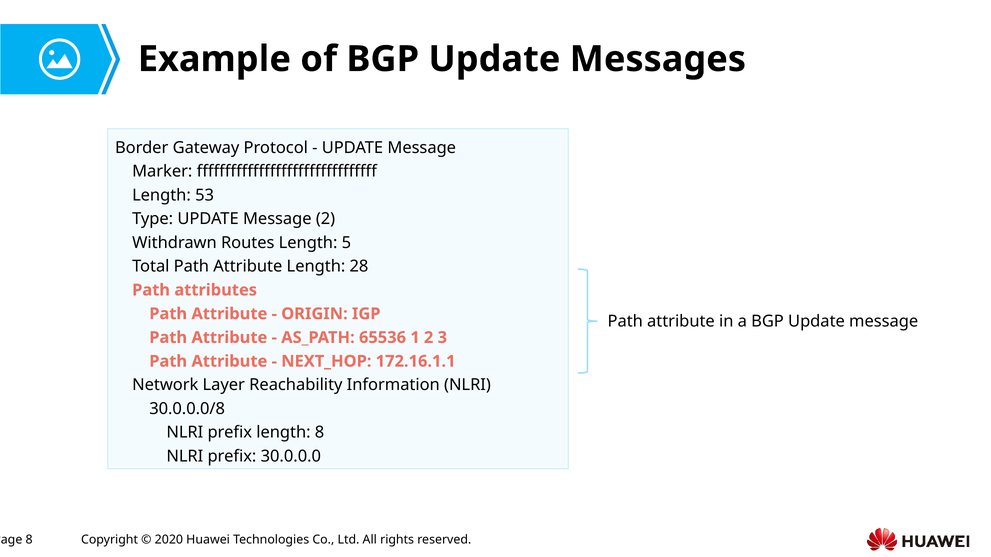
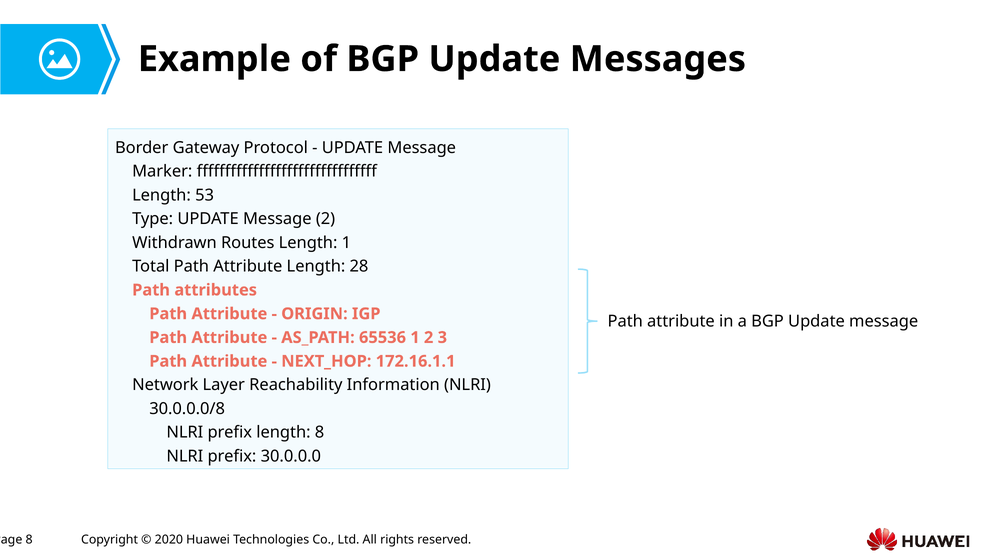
Length 5: 5 -> 1 (346, 243)
